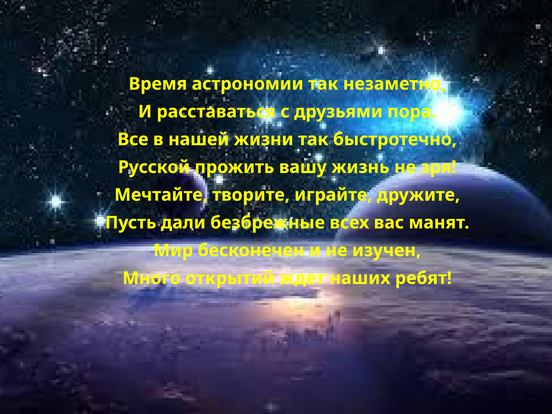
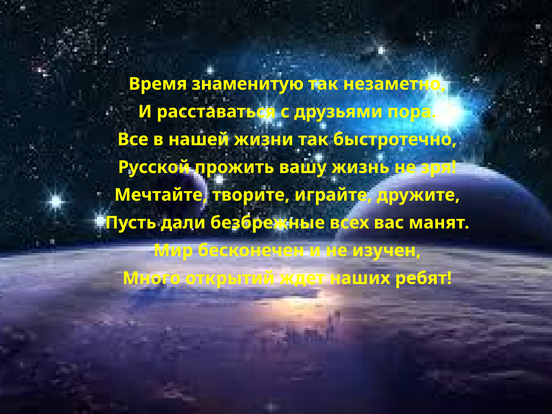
астрономии: астрономии -> знаменитую (248, 84)
